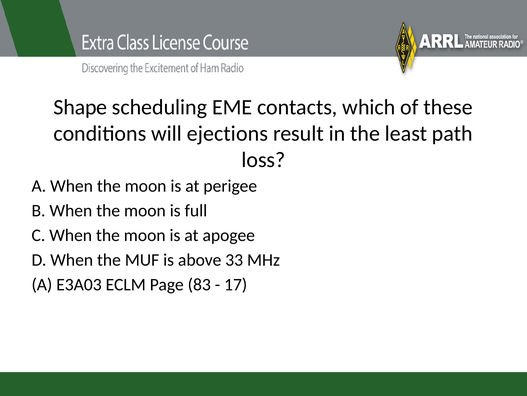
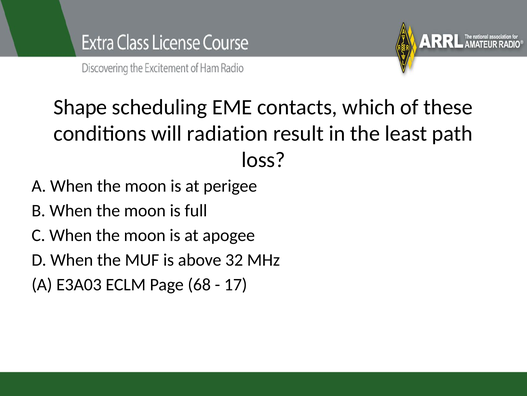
ejections: ejections -> radiation (227, 133)
33: 33 -> 32 (234, 259)
83: 83 -> 68 (199, 284)
